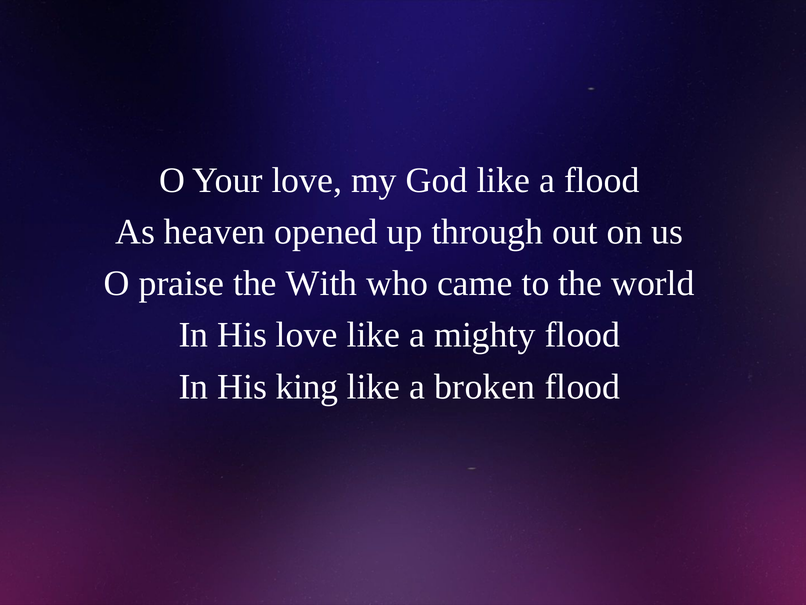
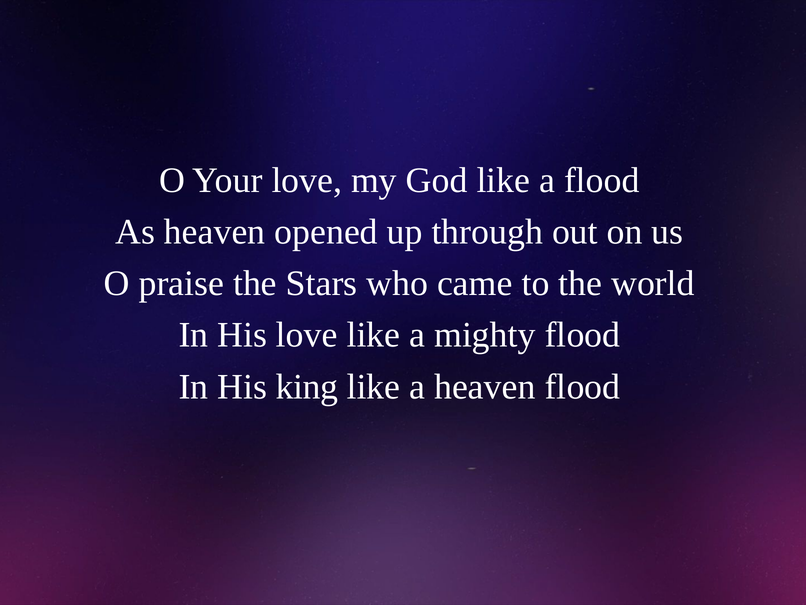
With: With -> Stars (322, 283)
a broken: broken -> heaven (485, 386)
